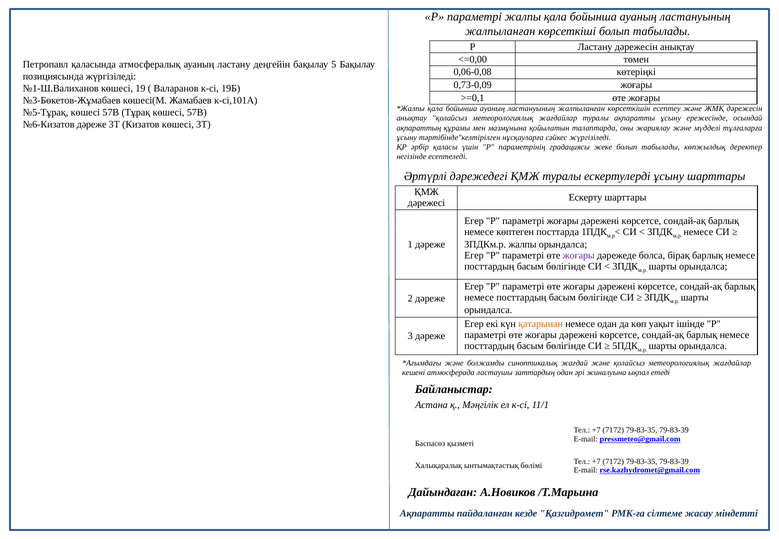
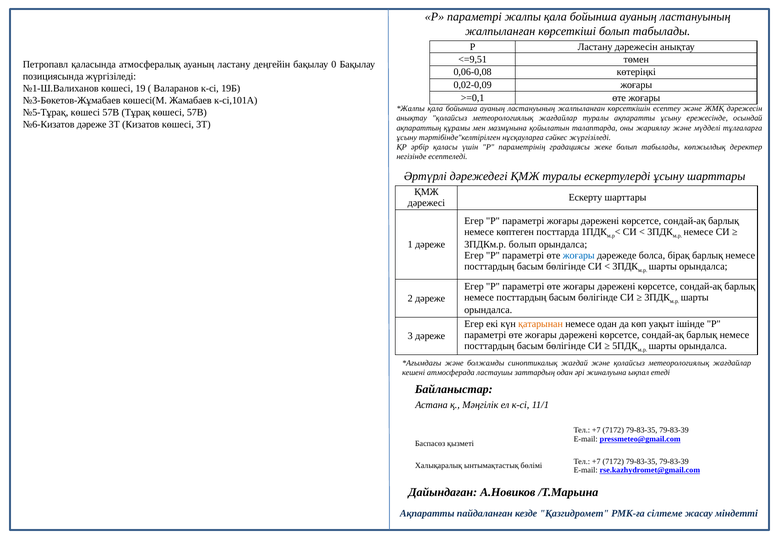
<=0,00: <=0,00 -> <=9,51 (473, 59)
5: 5 -> 0 (334, 65)
0,73-0,09: 0,73-0,09 -> 0,02-0,09 (473, 85)
3ПДКм.р жалпы: жалпы -> болып (522, 245)
жоғары colour: purple -> blue (579, 256)
